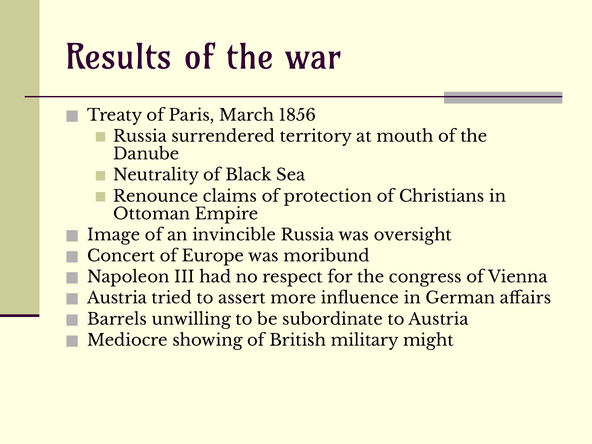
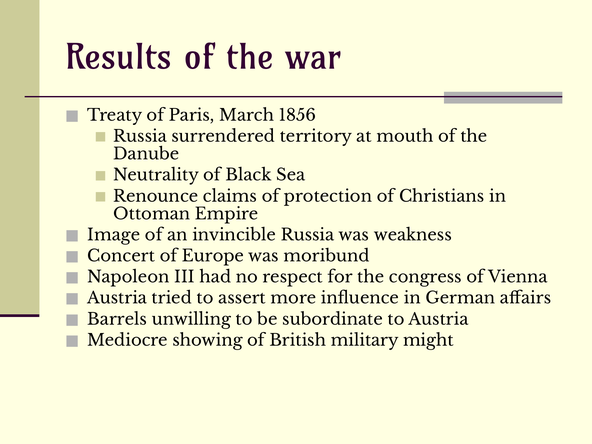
oversight: oversight -> weakness (413, 235)
